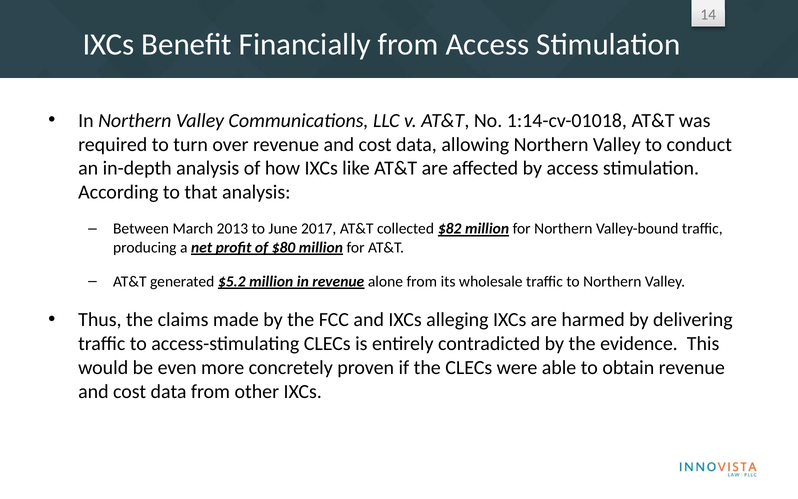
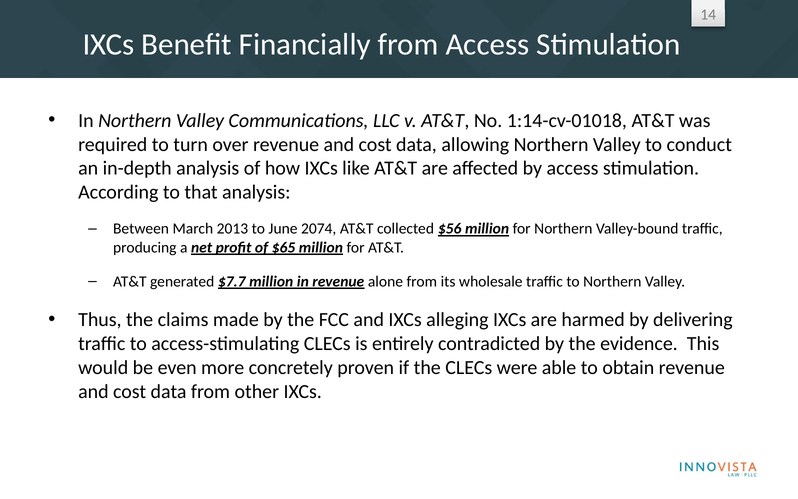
2017: 2017 -> 2074 (319, 229)
$82: $82 -> $56 (450, 229)
$80: $80 -> $65 (284, 247)
$5.2: $5.2 -> $7.7 (232, 281)
